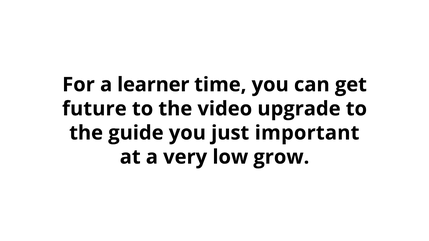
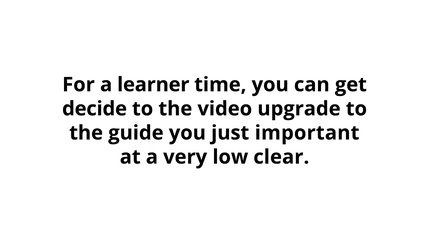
future: future -> decide (95, 109)
grow: grow -> clear (281, 157)
